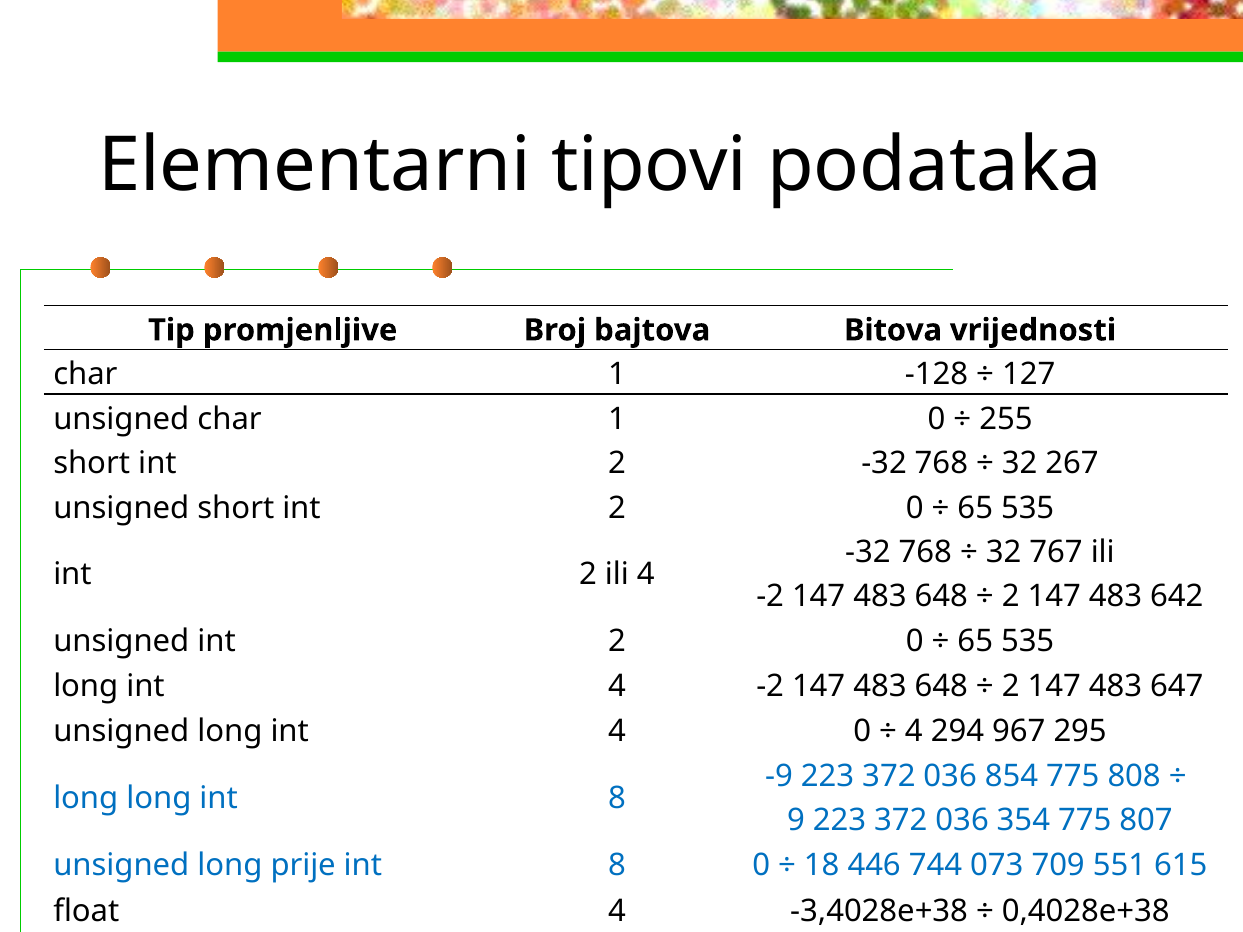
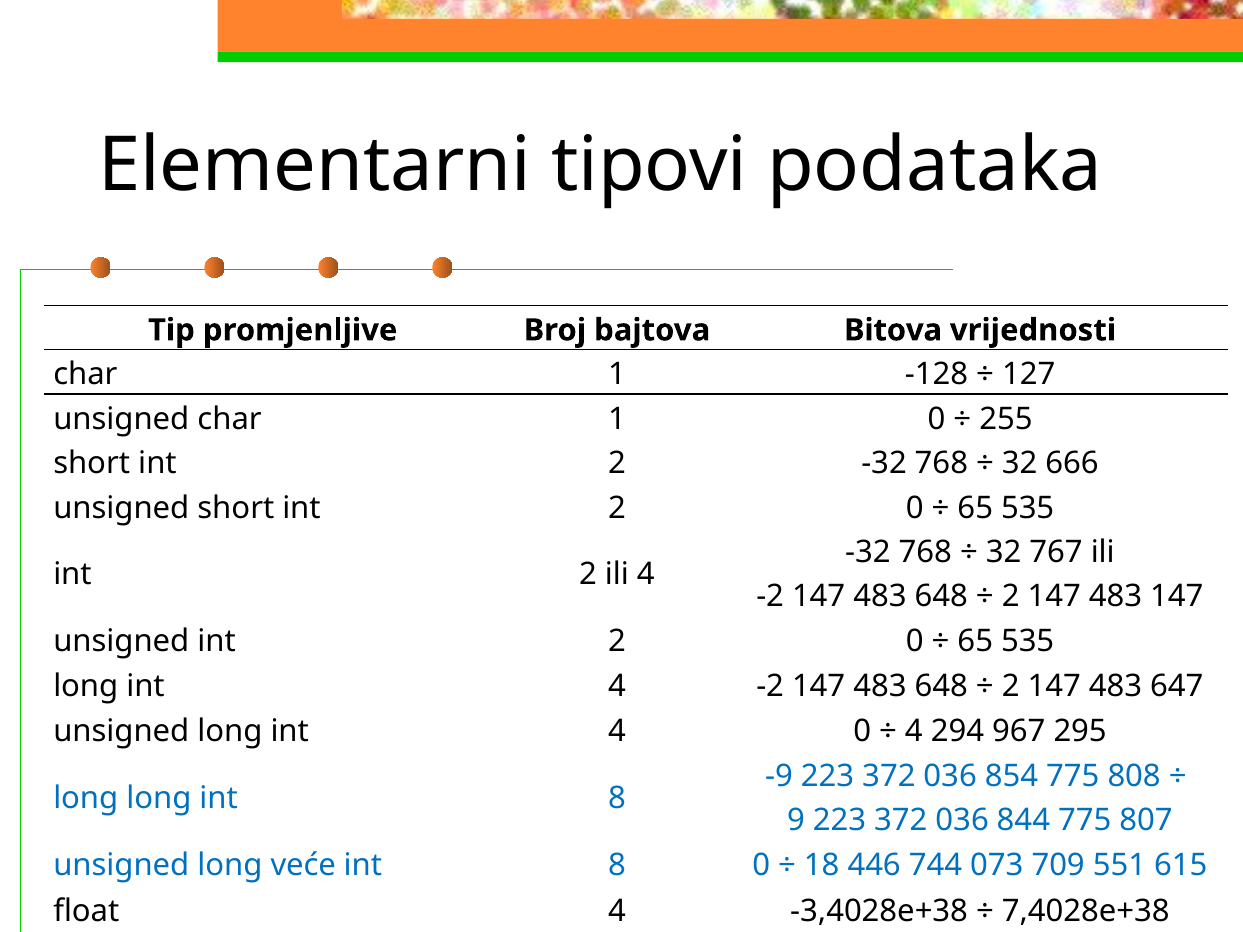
267: 267 -> 666 (1072, 464)
483 642: 642 -> 147 (1177, 597)
354: 354 -> 844 (1023, 821)
prije: prije -> veće (303, 866)
0,4028e+38: 0,4028e+38 -> 7,4028e+38 (1086, 911)
